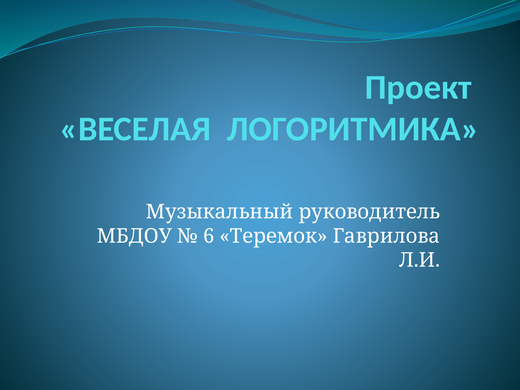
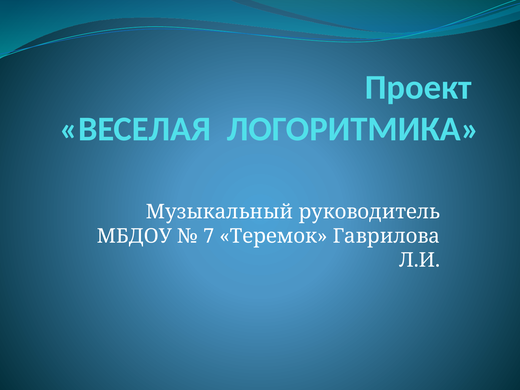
6: 6 -> 7 (209, 236)
